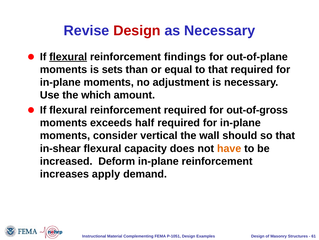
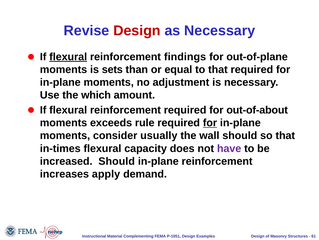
out-of-gross: out-of-gross -> out-of-about (257, 110)
half: half -> rule (145, 122)
for underline: none -> present (210, 122)
vertical: vertical -> usually (159, 135)
in-shear: in-shear -> in-times (60, 148)
have colour: orange -> purple (229, 148)
increased Deform: Deform -> Should (117, 161)
